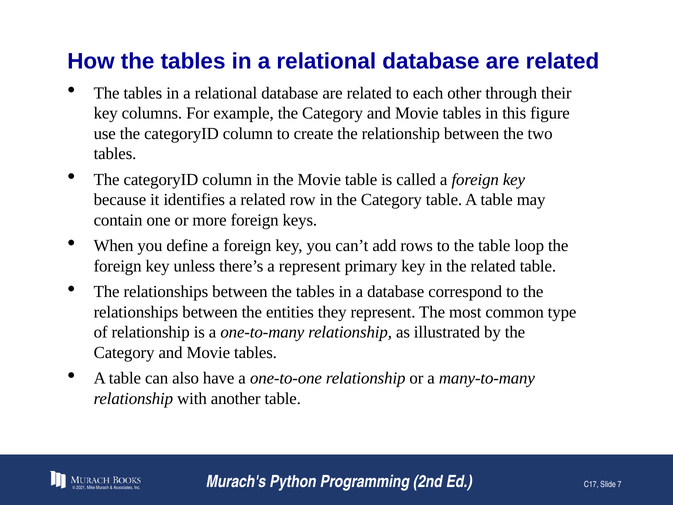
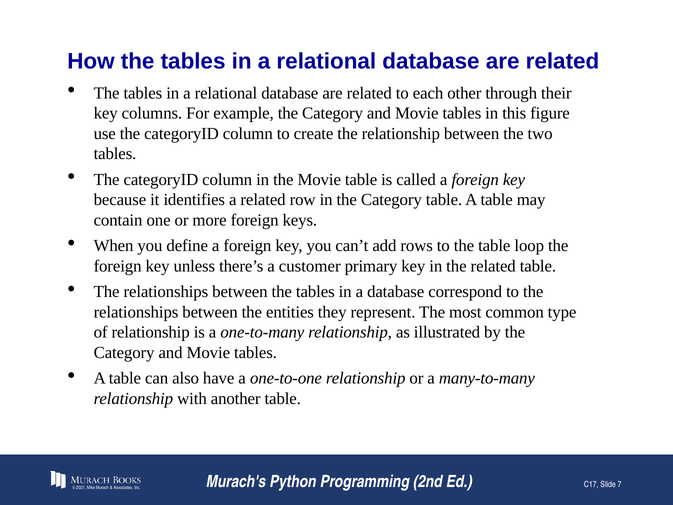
a represent: represent -> customer (310, 266)
